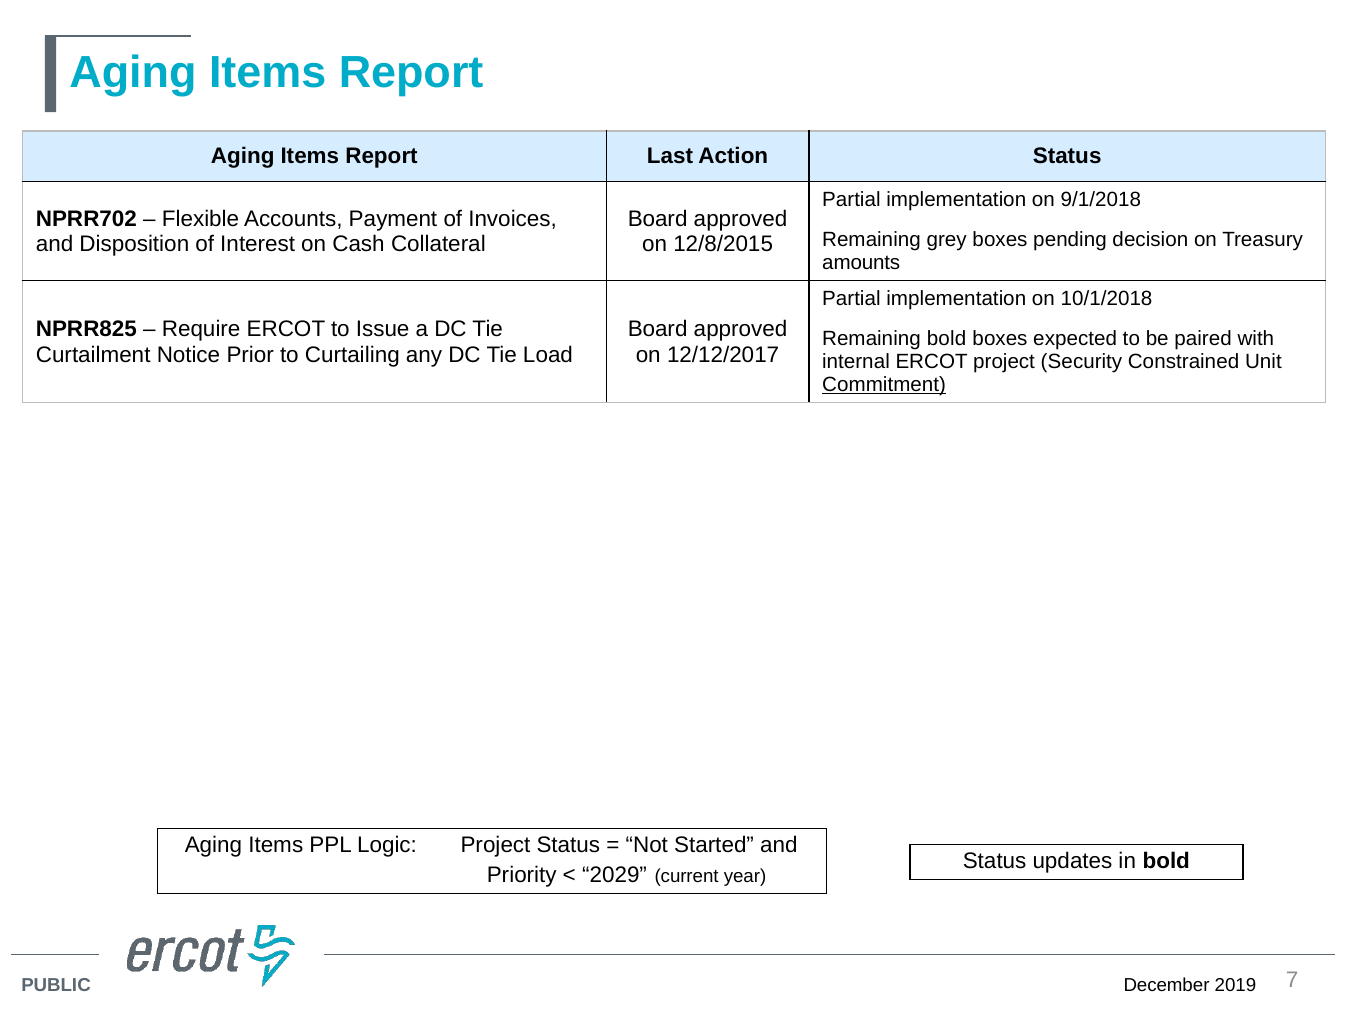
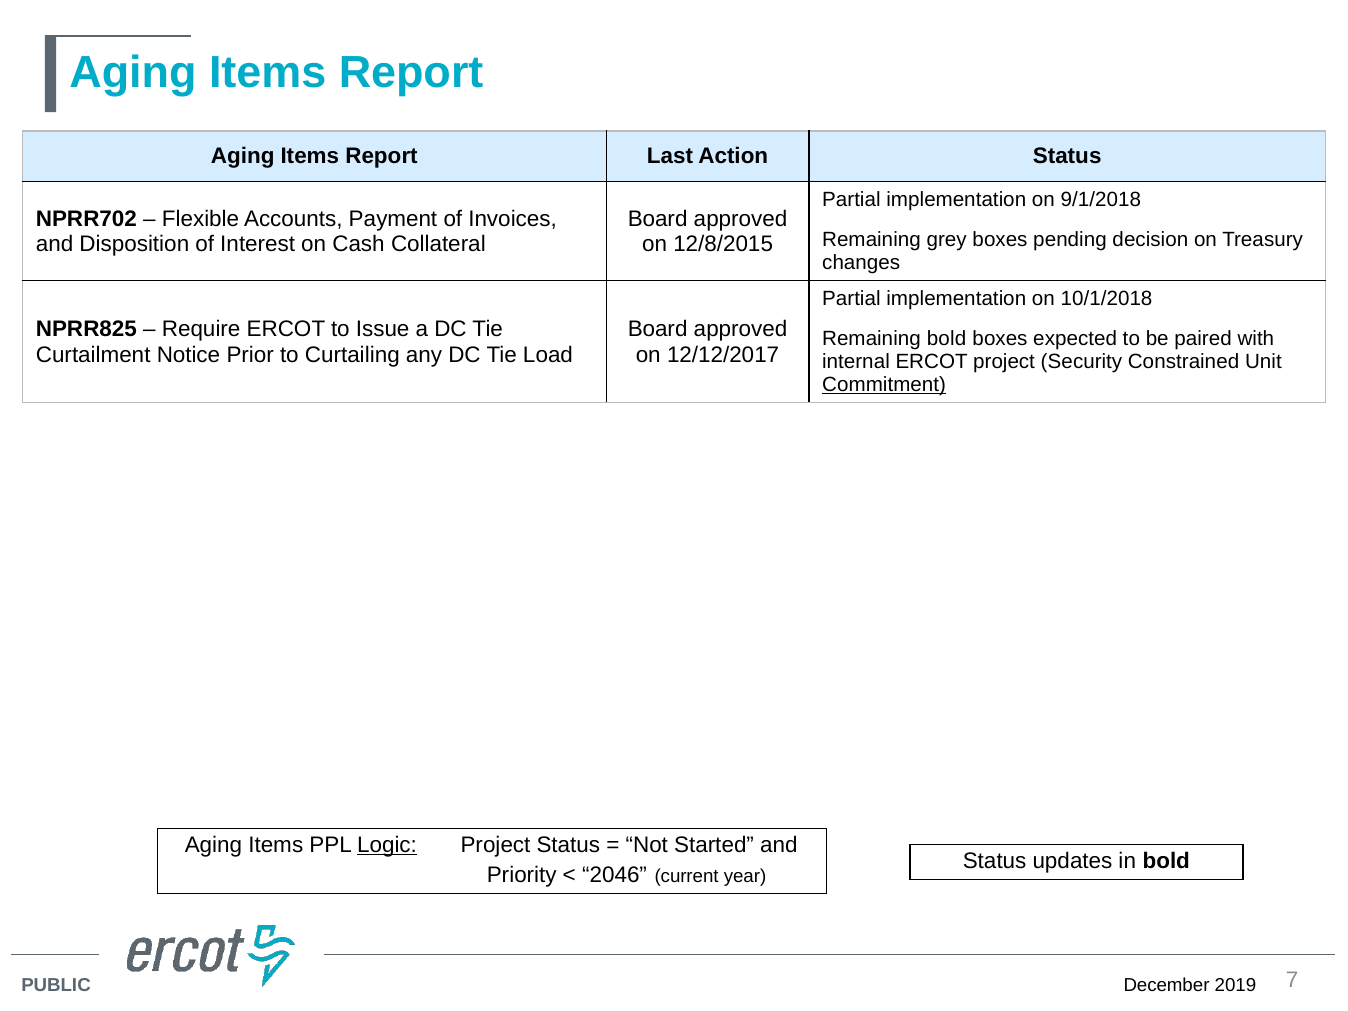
amounts: amounts -> changes (861, 263)
Logic underline: none -> present (387, 845)
2029: 2029 -> 2046 (615, 875)
